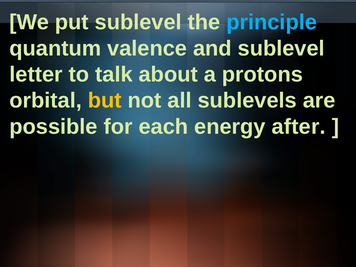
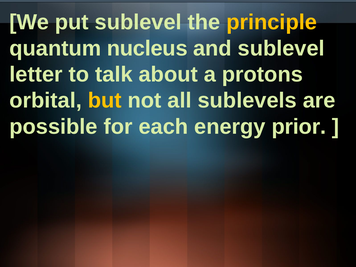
principle colour: light blue -> yellow (272, 22)
valence: valence -> nucleus (147, 48)
after: after -> prior (299, 127)
